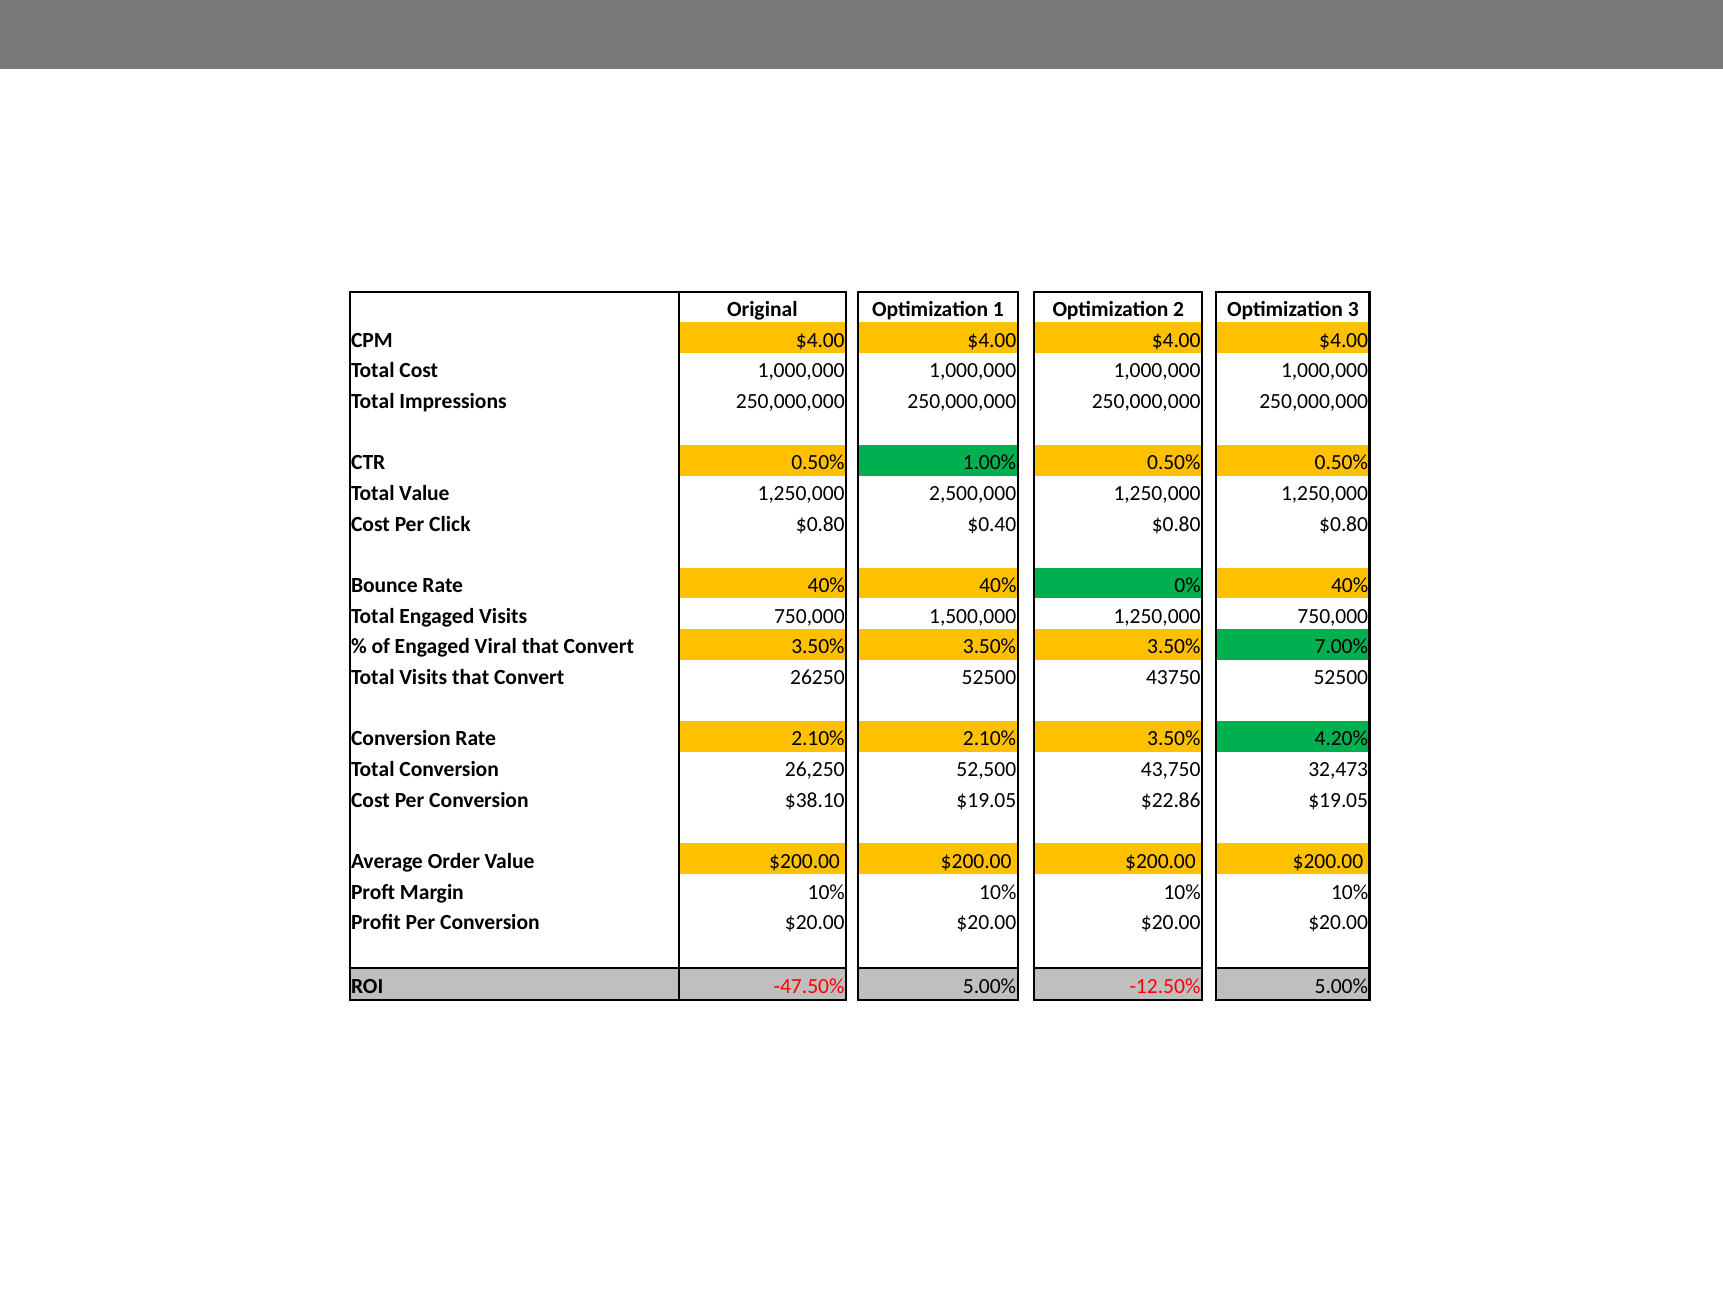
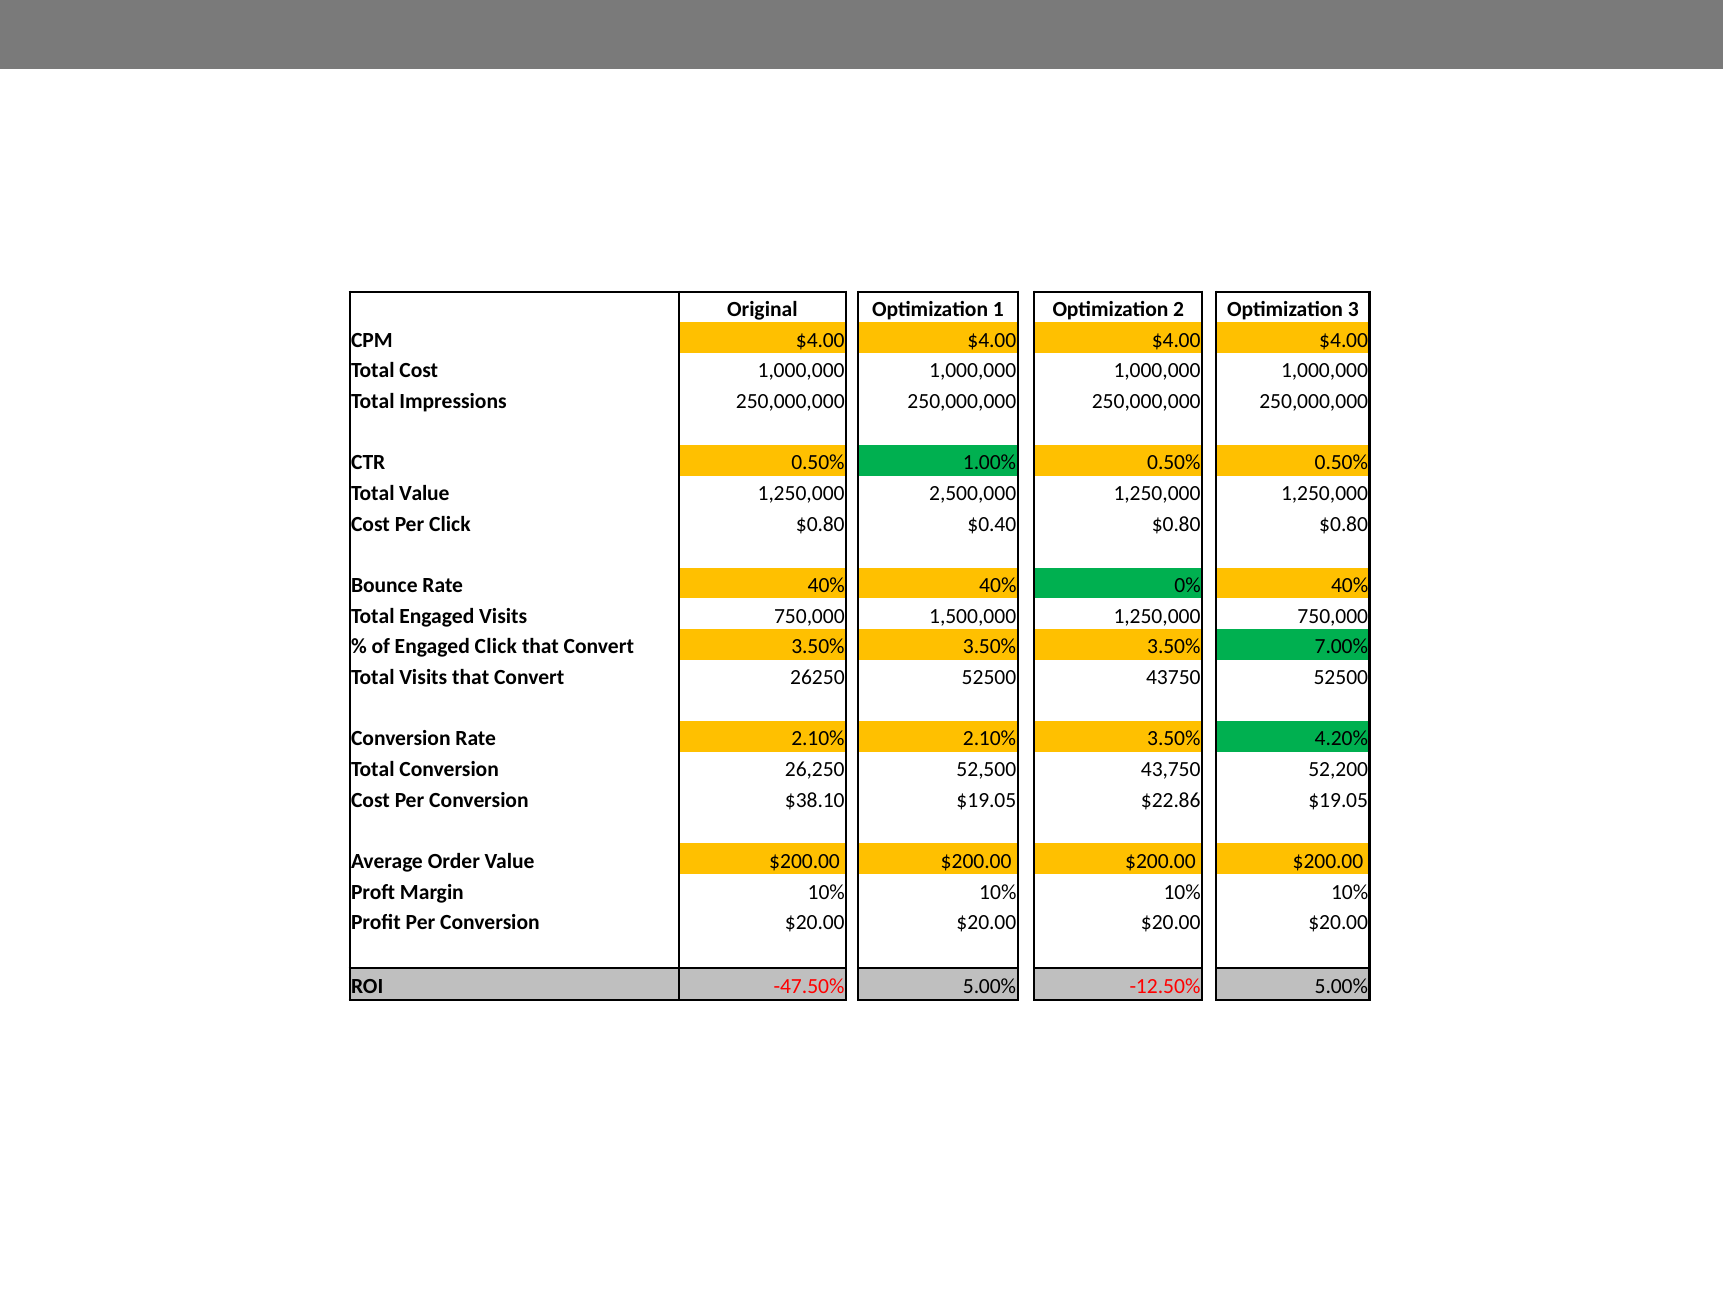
Engaged Viral: Viral -> Click (496, 647)
32,473: 32,473 -> 52,200 (1338, 769)
